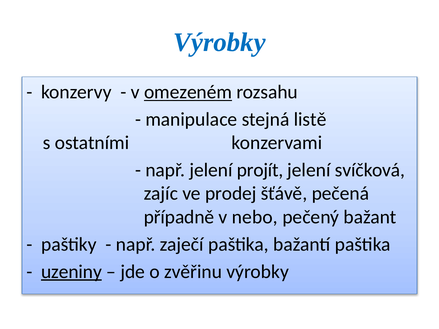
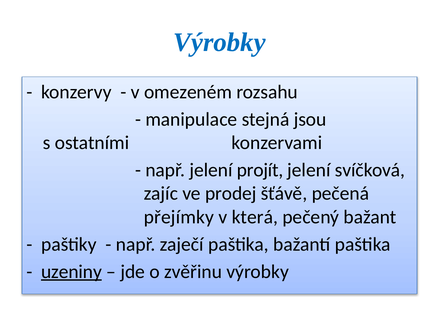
omezeném underline: present -> none (188, 92)
listě: listě -> jsou (310, 119)
případně: případně -> přejímky (179, 217)
nebo: nebo -> která (255, 217)
